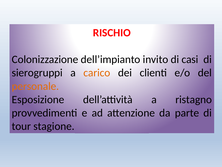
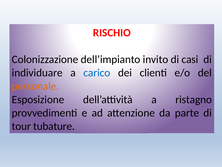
sierogruppi: sierogruppi -> individuare (37, 73)
carico colour: orange -> blue (97, 73)
stagione: stagione -> tubature (54, 126)
